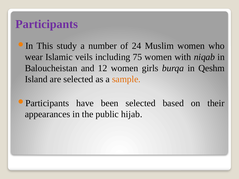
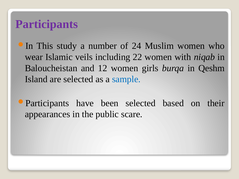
75: 75 -> 22 (137, 57)
sample colour: orange -> blue (126, 79)
hijab: hijab -> scare (132, 114)
